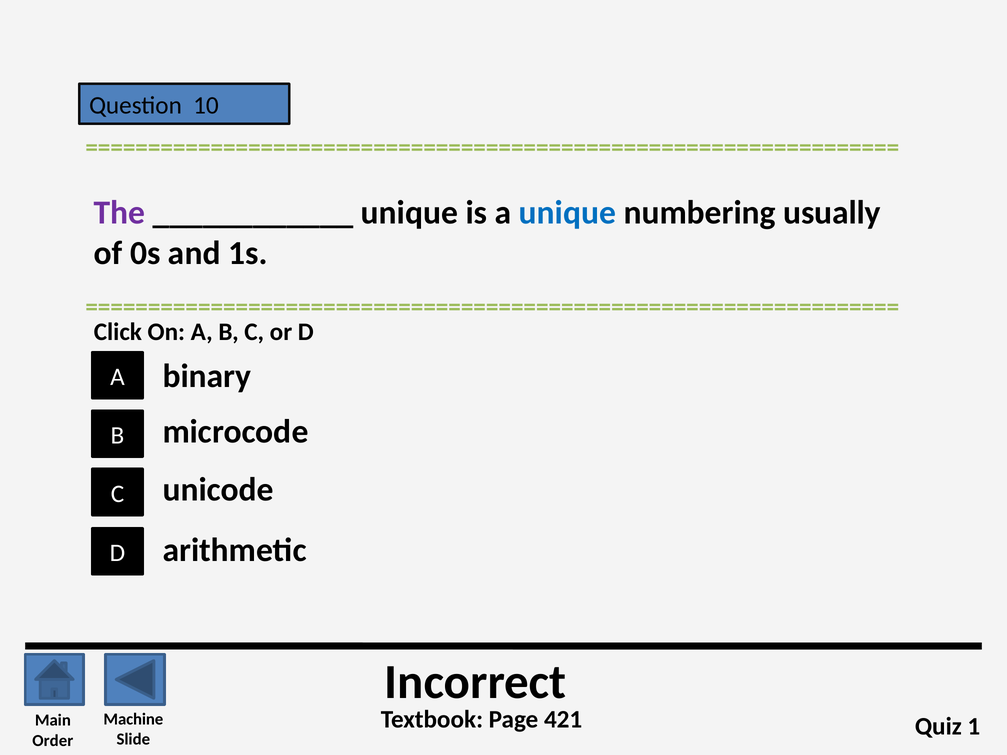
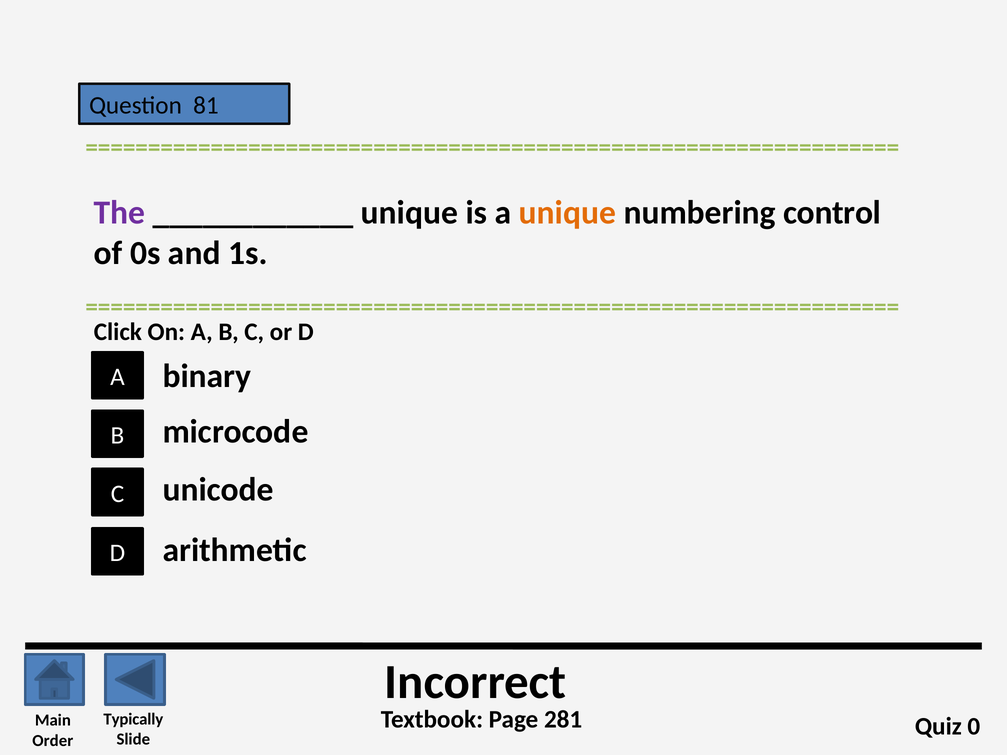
10: 10 -> 81 (206, 106)
unique colour: blue -> orange (567, 213)
usually: usually -> control (832, 213)
421: 421 -> 281 (563, 720)
Machine: Machine -> Typically (133, 719)
1: 1 -> 0 (974, 727)
